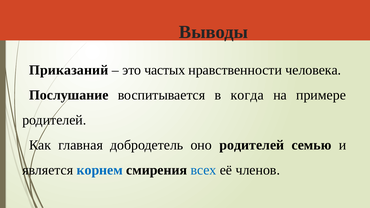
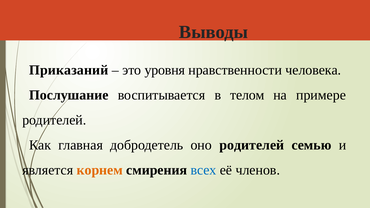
частых: частых -> уровня (165, 70)
когда: когда -> телом (247, 95)
корнем colour: blue -> orange (100, 170)
